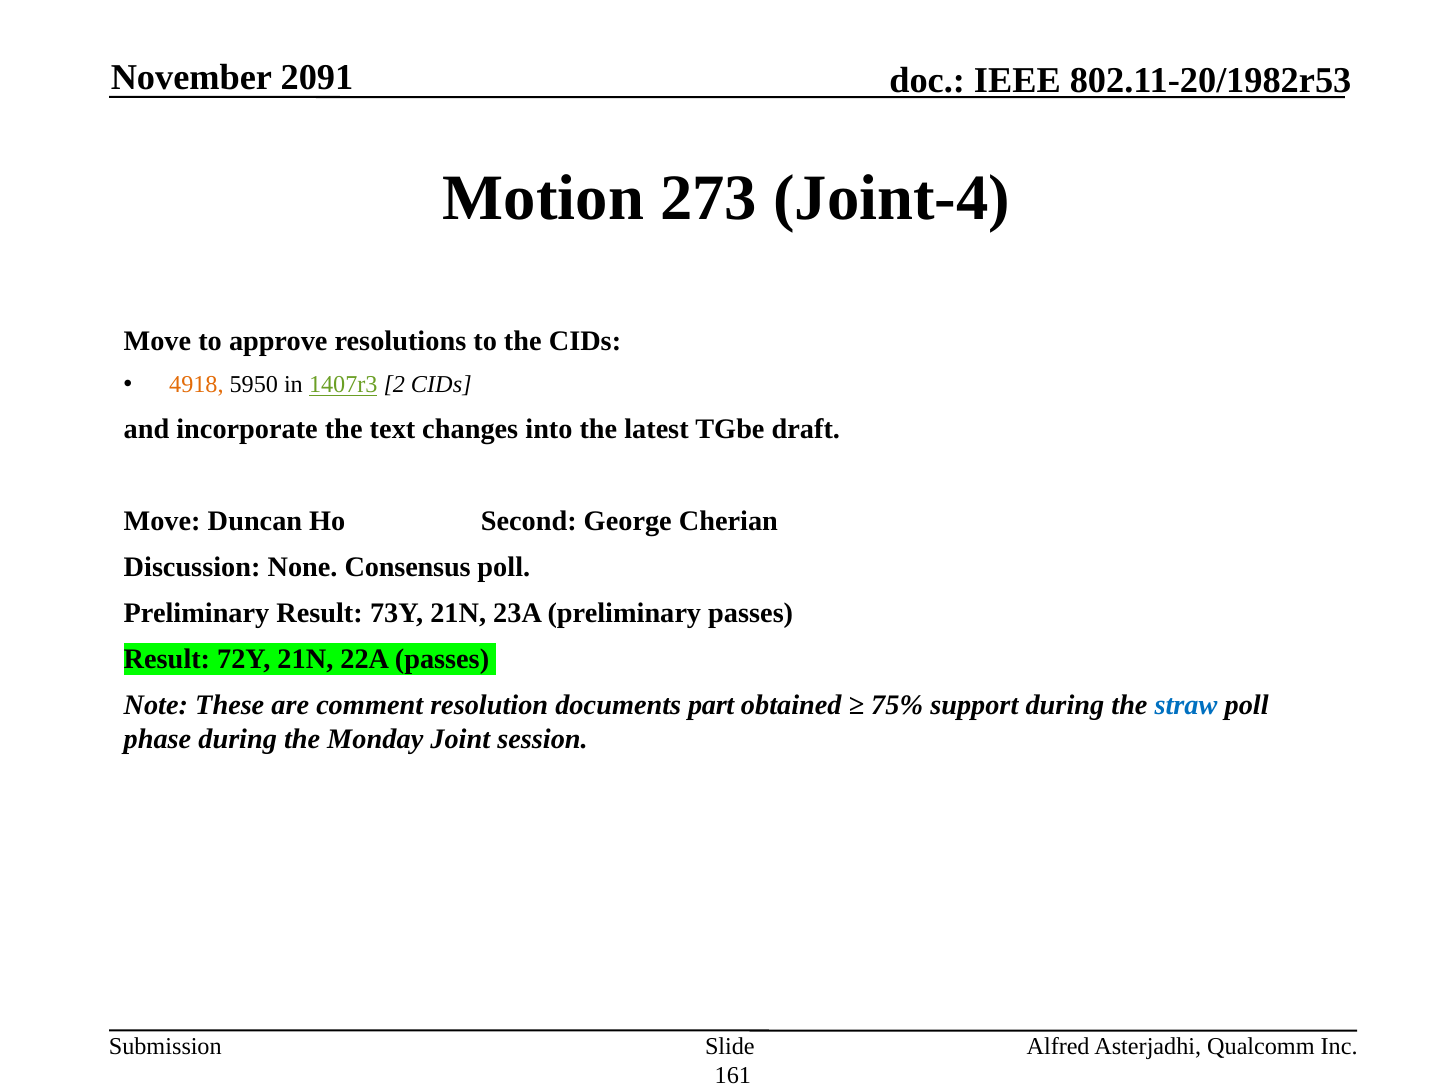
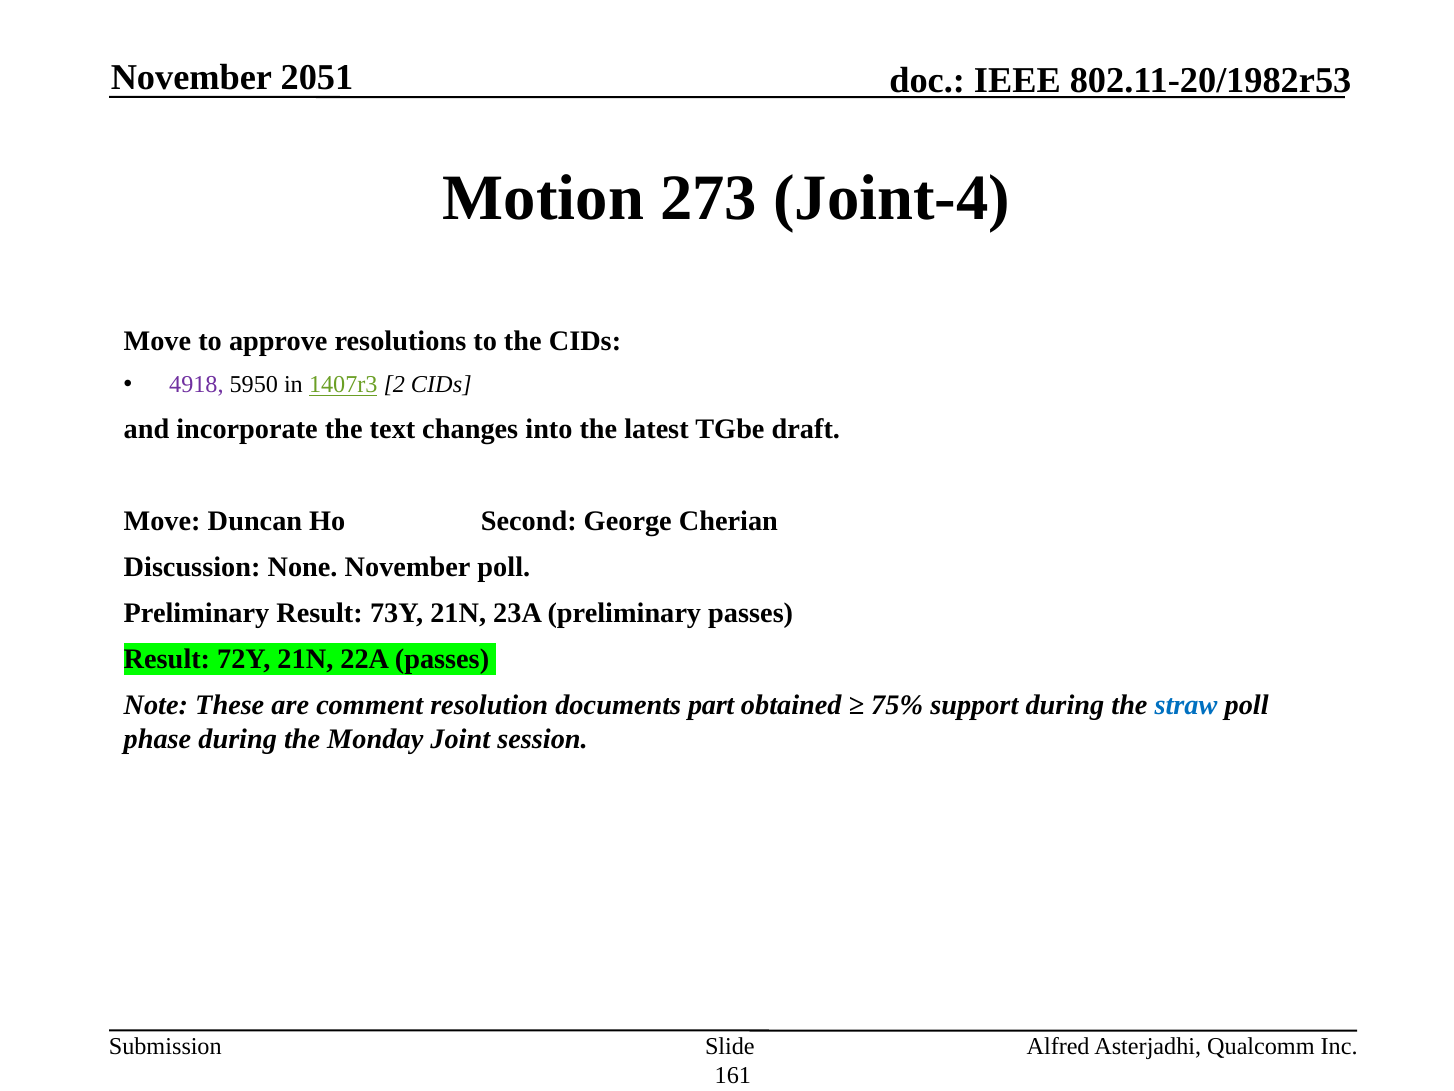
2091: 2091 -> 2051 (317, 77)
4918 colour: orange -> purple (196, 385)
None Consensus: Consensus -> November (408, 567)
